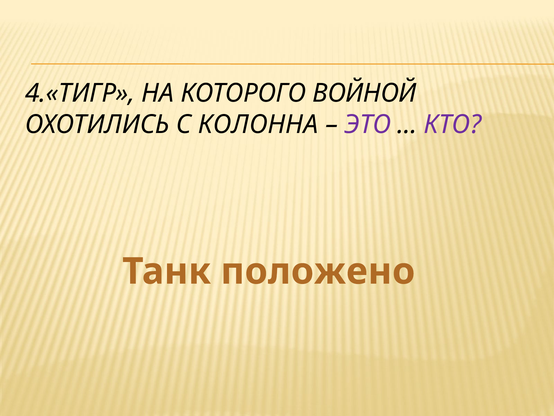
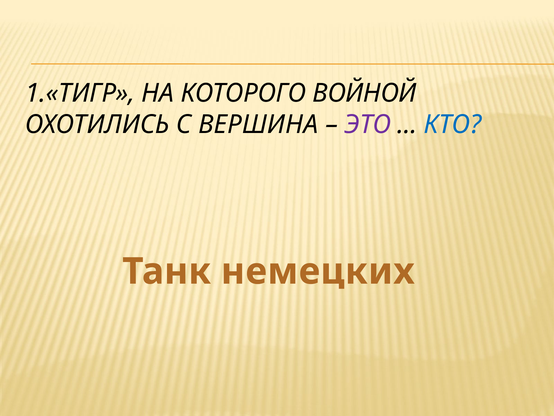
4.«ТИГР: 4.«ТИГР -> 1.«ТИГР (80, 93)
КОЛОННА: КОЛОННА -> ВЕРШИНА (258, 124)
КТО colour: purple -> blue (453, 124)
положено: положено -> немецких (318, 271)
